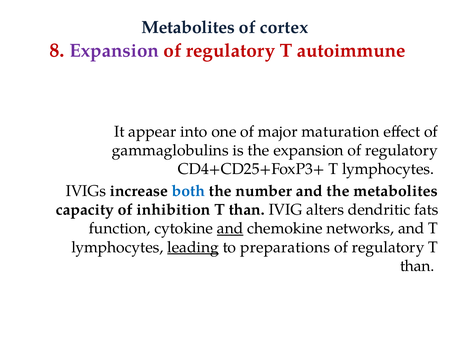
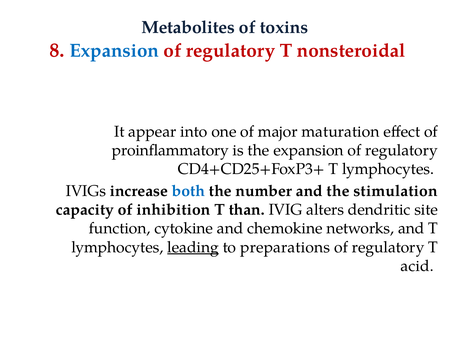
cortex: cortex -> toxins (284, 27)
Expansion colour: purple -> blue (114, 51)
autoimmune: autoimmune -> nonsteroidal (351, 51)
gammaglobulins: gammaglobulins -> proinflammatory (170, 150)
the metabolites: metabolites -> stimulation (396, 191)
fats: fats -> site (426, 209)
and underline: present -> none (230, 228)
than: than -> acid (417, 266)
